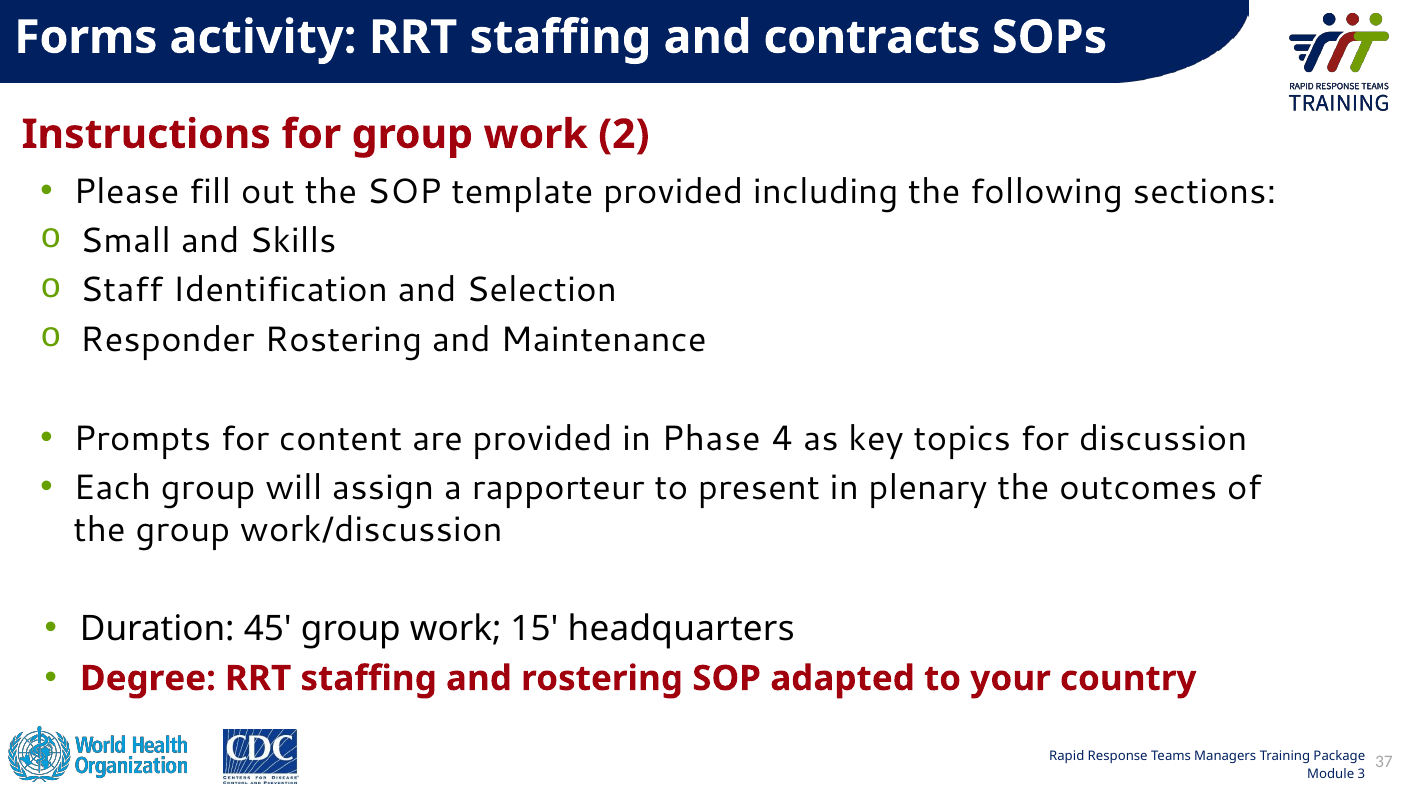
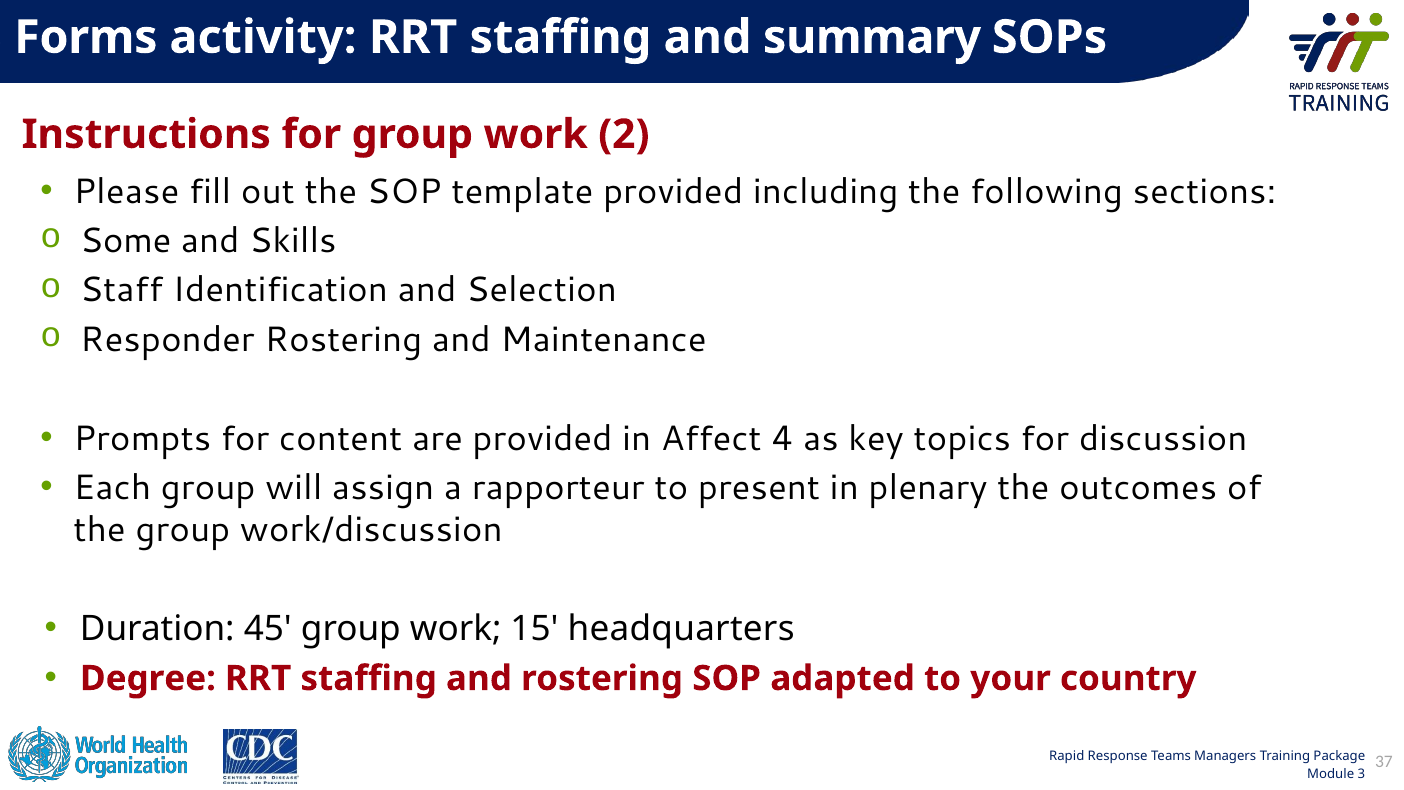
contracts: contracts -> summary (872, 37)
Small: Small -> Some (126, 241)
Phase: Phase -> Affect (711, 438)
